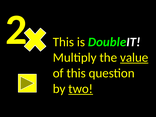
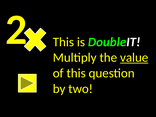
two underline: present -> none (81, 89)
